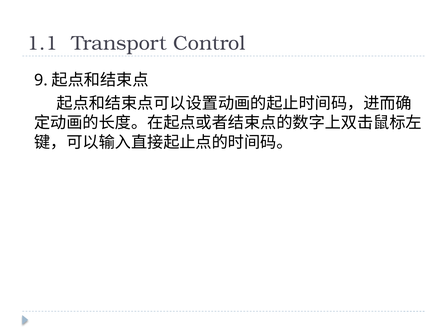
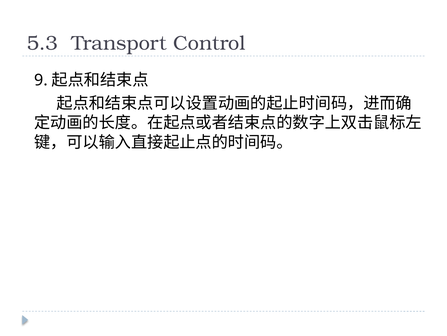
1.1: 1.1 -> 5.3 (42, 43)
